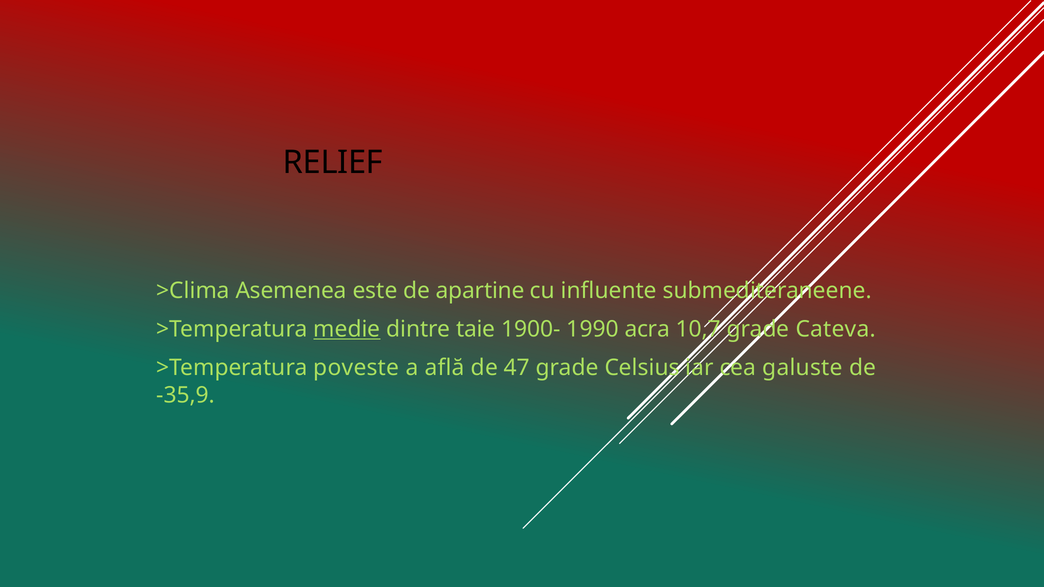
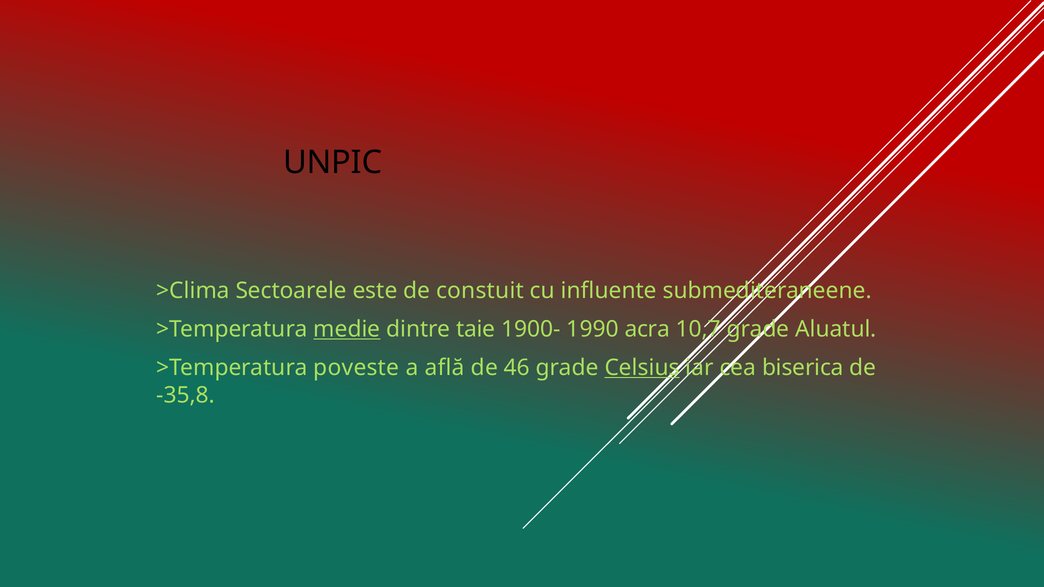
RELIEF: RELIEF -> UNPIC (333, 163)
Asemenea: Asemenea -> Sectoarele (291, 291)
apartine: apartine -> constuit (480, 291)
Cateva: Cateva -> Aluatul (836, 329)
47: 47 -> 46 (517, 368)
Celsius underline: none -> present (642, 368)
galuste: galuste -> biserica (803, 368)
-35,9: -35,9 -> -35,8 (186, 395)
